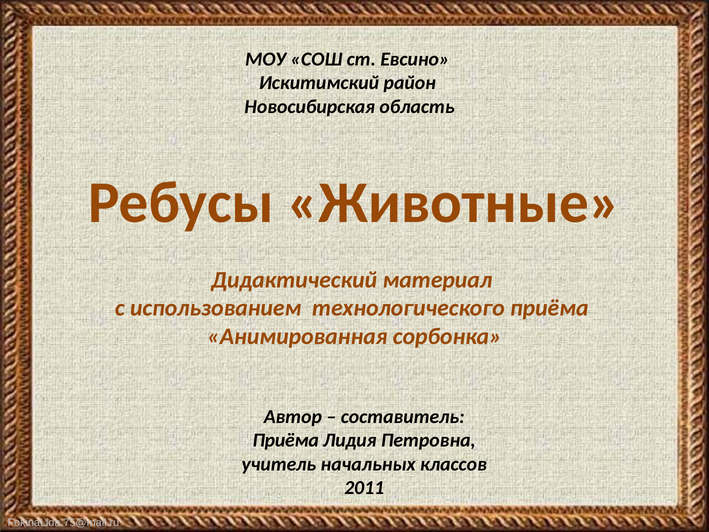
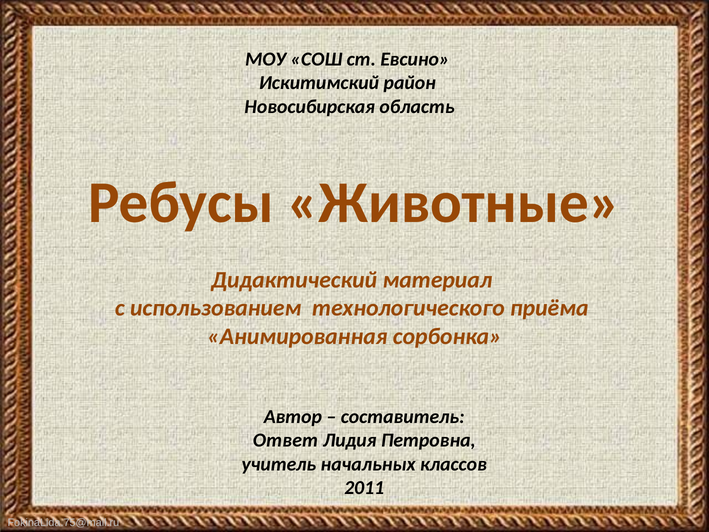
Приёма: Приёма -> Ответ (285, 440)
